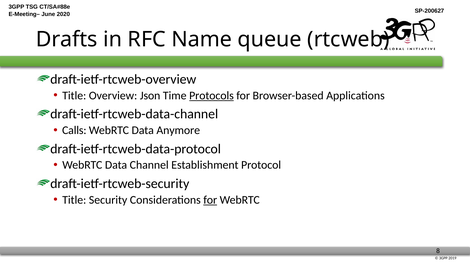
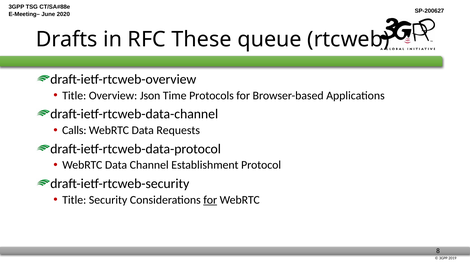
Name: Name -> These (202, 39)
Protocols underline: present -> none (211, 96)
Anymore: Anymore -> Requests (178, 131)
